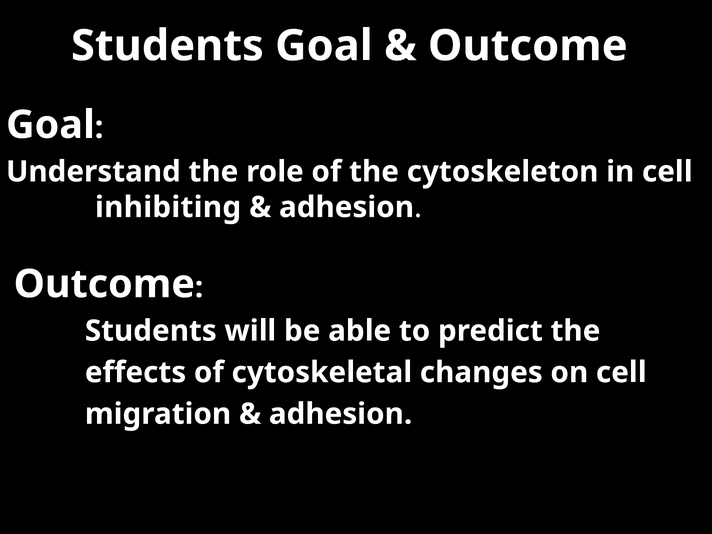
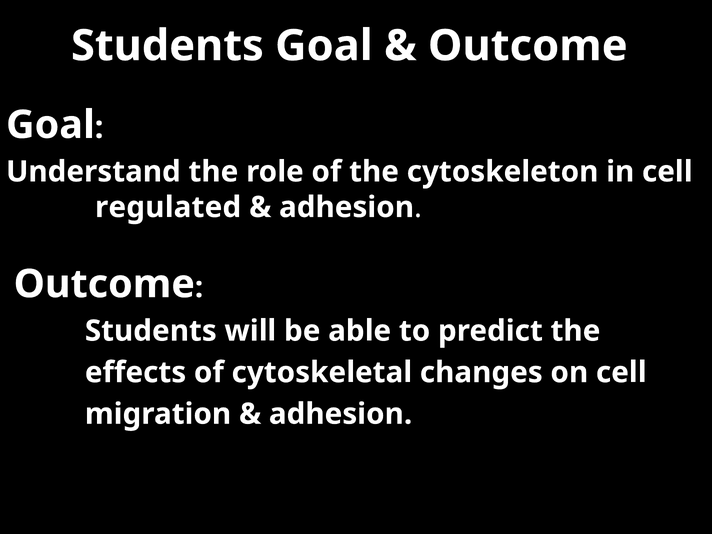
inhibiting: inhibiting -> regulated (168, 207)
